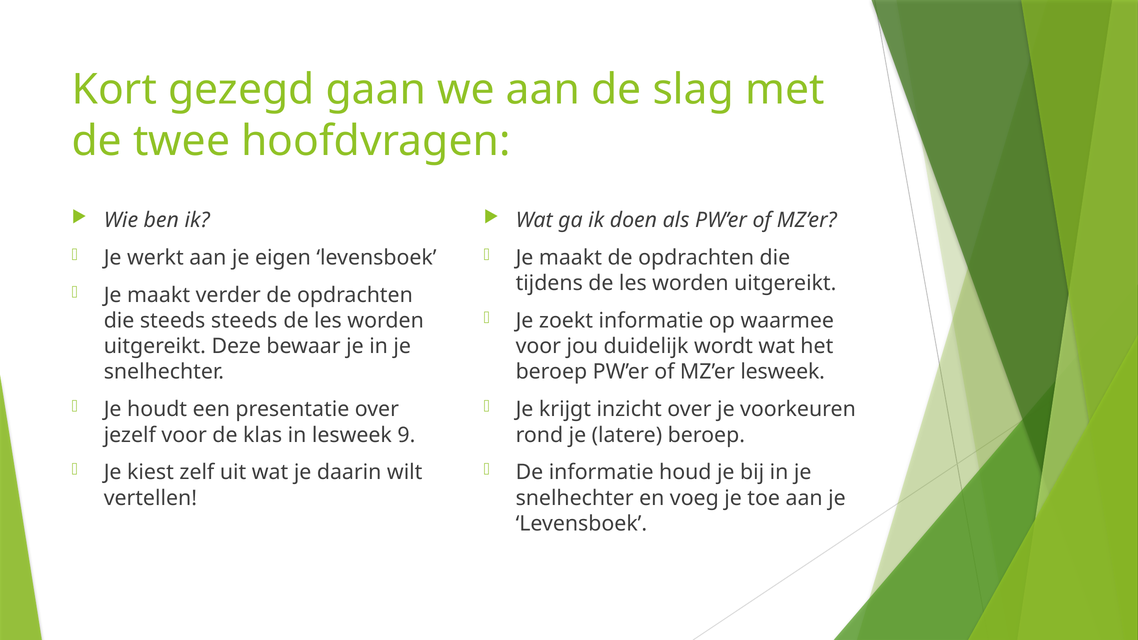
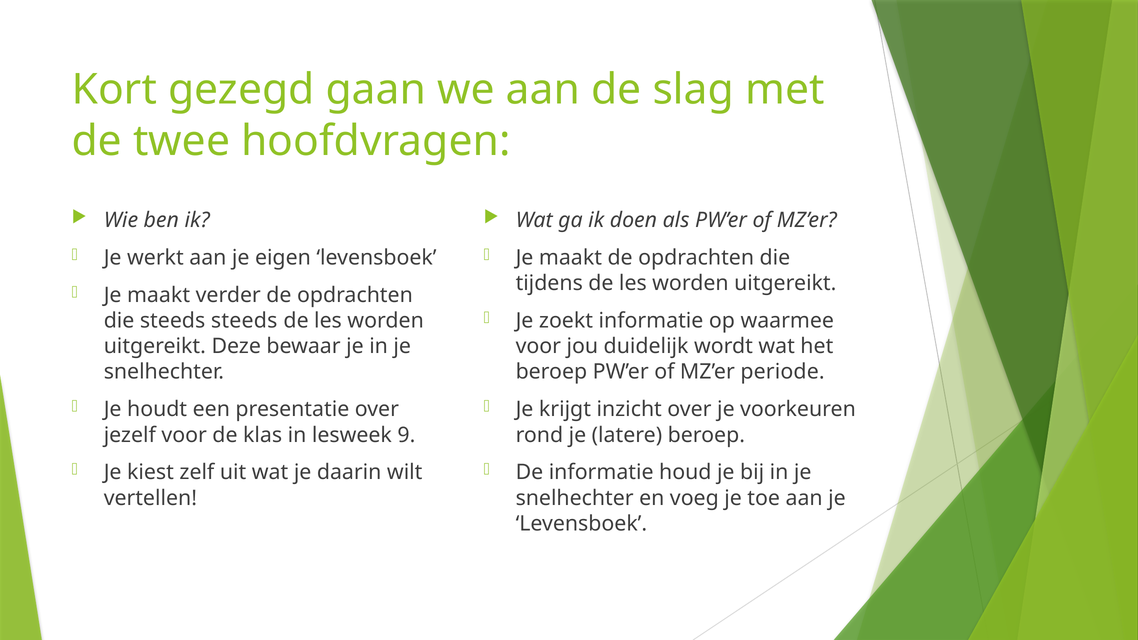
MZ’er lesweek: lesweek -> periode (783, 372)
